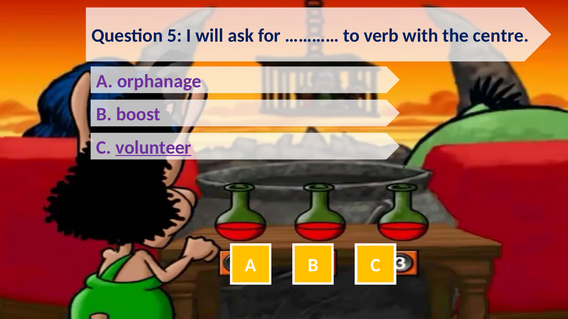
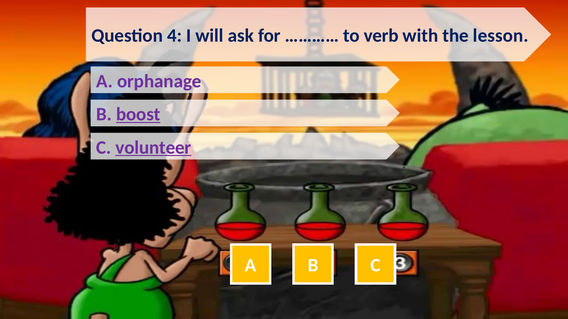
5: 5 -> 4 (174, 36)
centre: centre -> lesson (501, 36)
boost underline: none -> present (138, 114)
